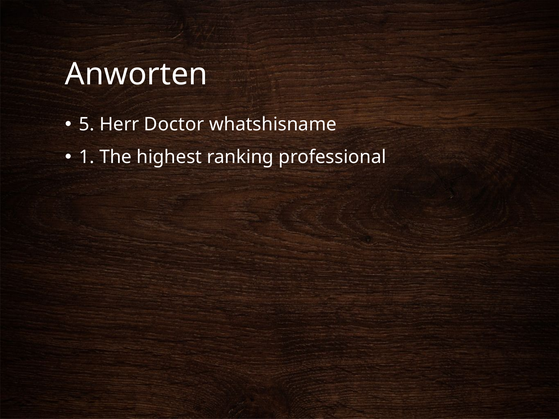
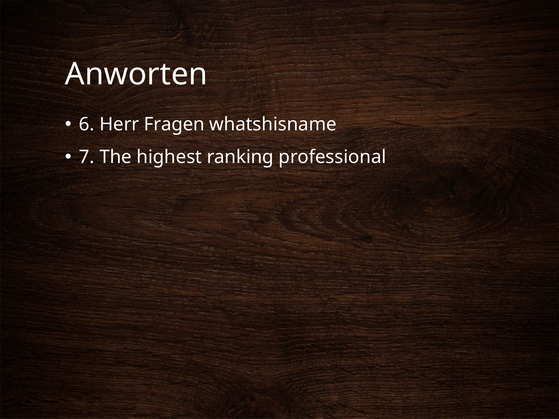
5: 5 -> 6 (87, 125)
Doctor: Doctor -> Fragen (174, 125)
1: 1 -> 7 (87, 157)
